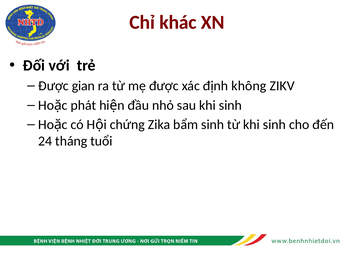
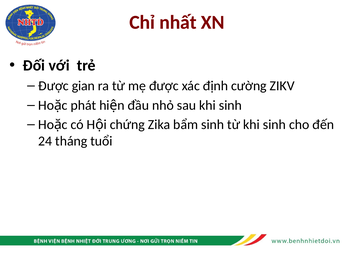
khác: khác -> nhất (178, 22)
không: không -> cường (249, 86)
